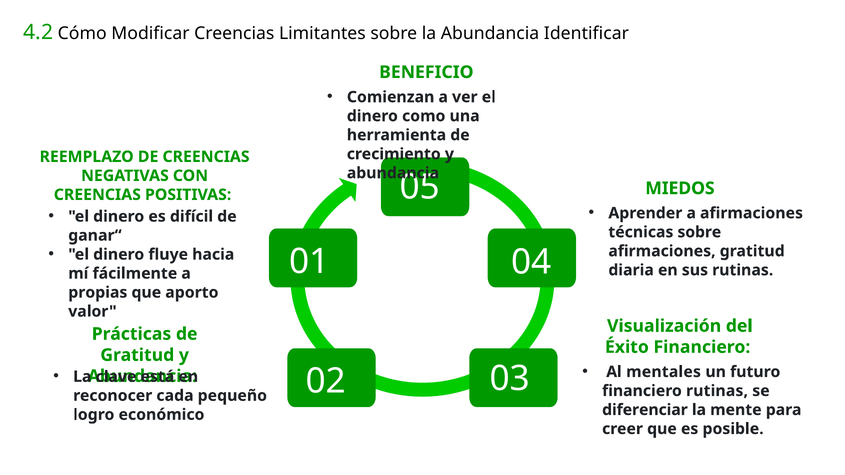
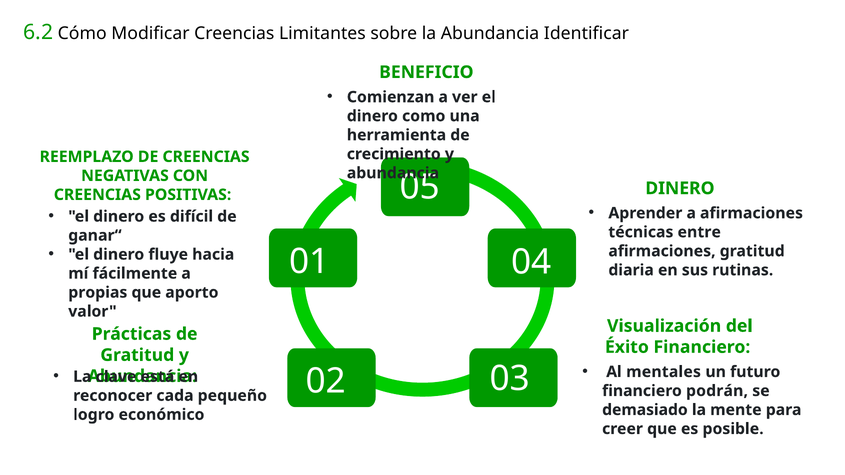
4.2: 4.2 -> 6.2 (38, 32)
MIEDOS: MIEDOS -> DINERO (680, 188)
técnicas sobre: sobre -> entre (699, 232)
financiero rutinas: rutinas -> podrán (717, 391)
diferenciar: diferenciar -> demasiado (645, 410)
